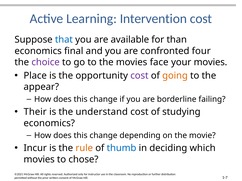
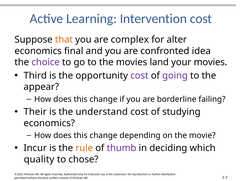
that colour: blue -> orange (64, 40)
available: available -> complex (130, 40)
than: than -> alter (177, 40)
four: four -> idea (201, 51)
face: face -> land (159, 62)
Place: Place -> Third (35, 76)
going colour: orange -> purple (175, 76)
thumb colour: blue -> purple (122, 148)
movies: movies -> quality (39, 160)
